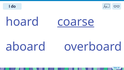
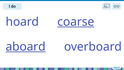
aboard underline: none -> present (26, 47)
